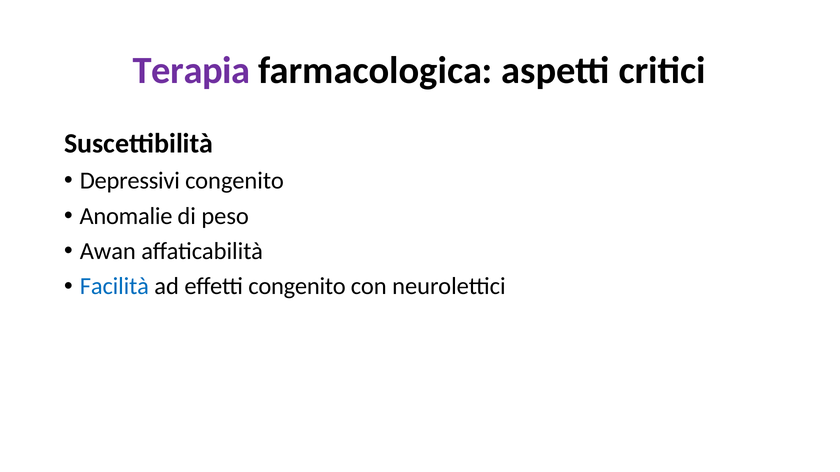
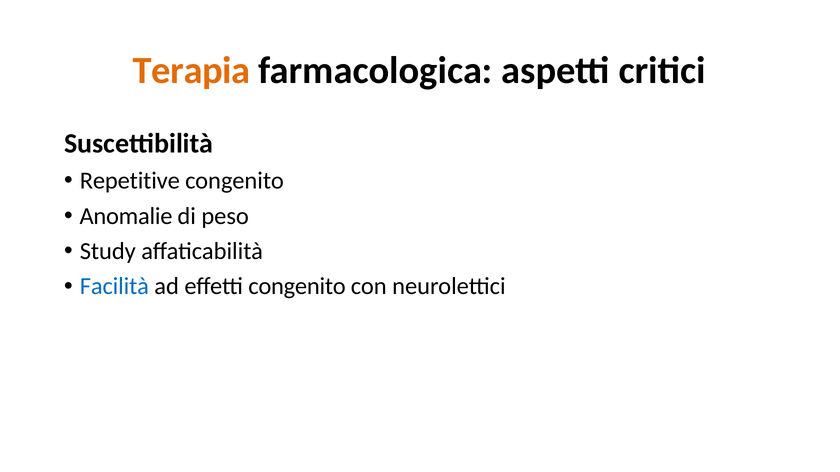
Terapia colour: purple -> orange (192, 71)
Depressivi: Depressivi -> Repetitive (130, 181)
Awan: Awan -> Study (108, 251)
